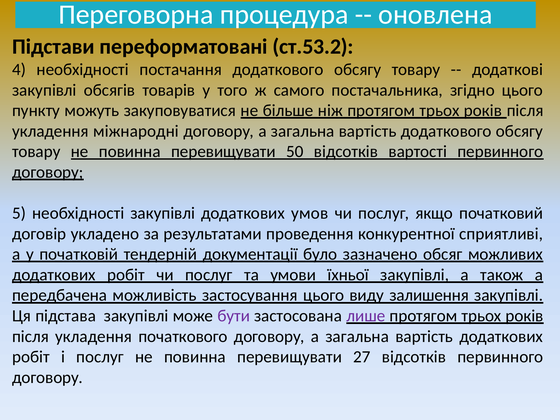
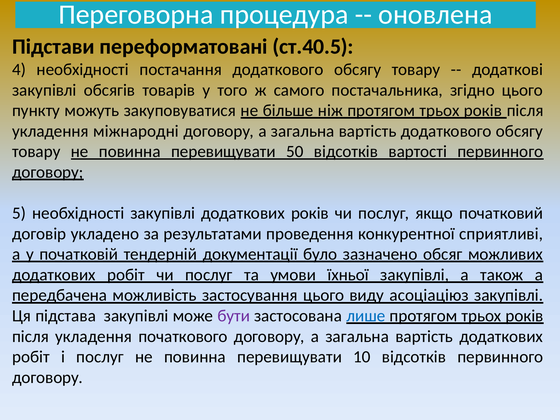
ст.53.2: ст.53.2 -> ст.40.5 (313, 47)
додаткових умов: умов -> років (310, 213)
залишення: залишення -> асоціаціюз (429, 295)
лише colour: purple -> blue (366, 316)
27: 27 -> 10 (362, 357)
